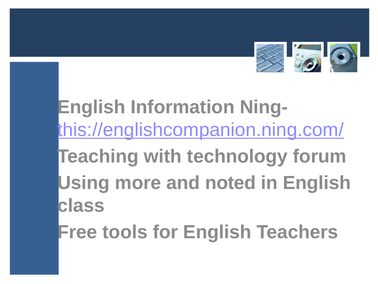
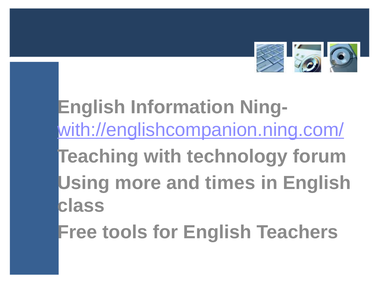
this://englishcompanion.ning.com/: this://englishcompanion.ning.com/ -> with://englishcompanion.ning.com/ (201, 130)
noted: noted -> times (230, 183)
